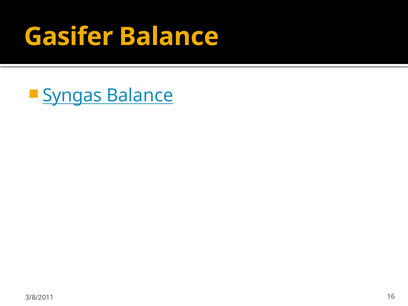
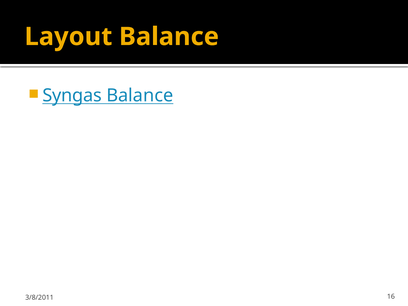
Gasifer: Gasifer -> Layout (68, 37)
